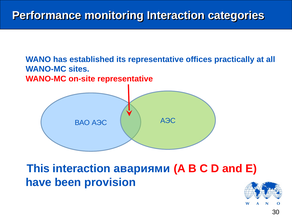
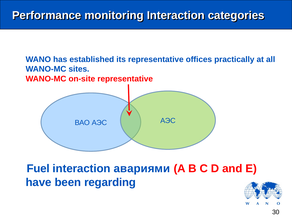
This: This -> Fuel (38, 169)
provision: provision -> regarding (110, 182)
